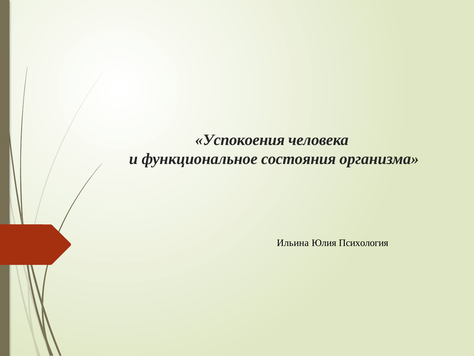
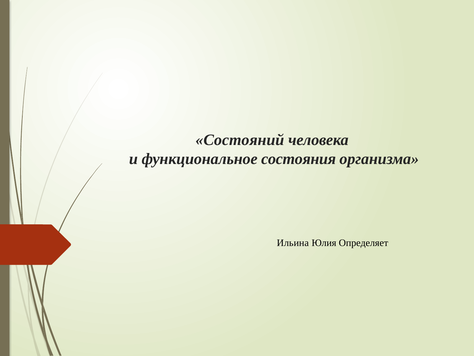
Успокоения: Успокоения -> Состояний (240, 140)
Психология: Психология -> Определяет (364, 243)
